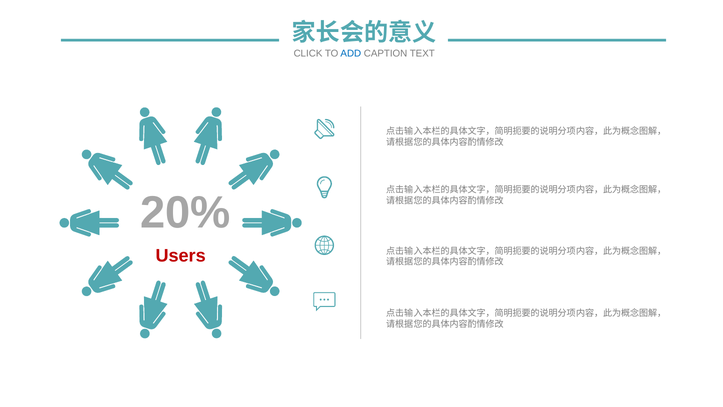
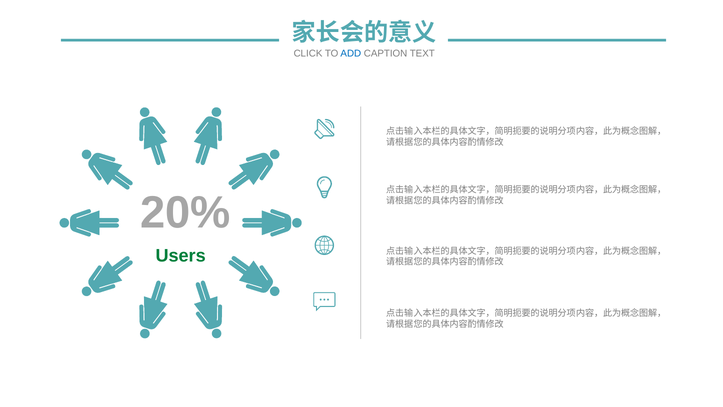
Users colour: red -> green (181, 256)
